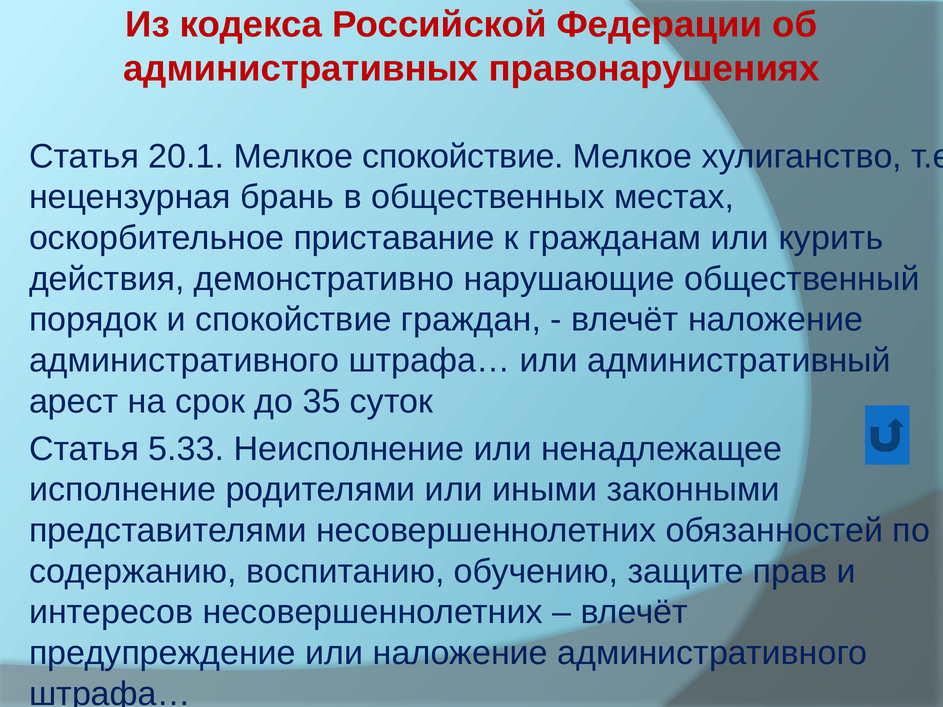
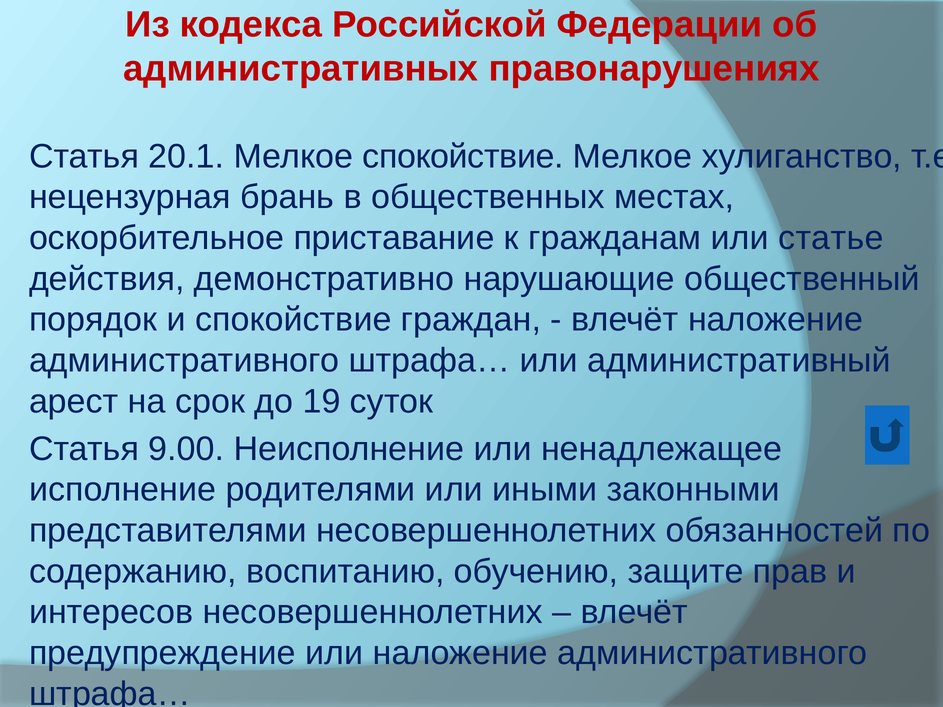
курить: курить -> статье (831, 238)
35: 35 -> 19 (322, 401)
5.33: 5.33 -> 9.00 (186, 449)
